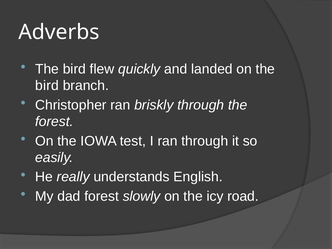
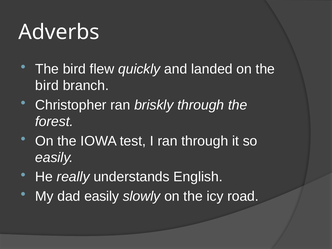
dad forest: forest -> easily (102, 196)
